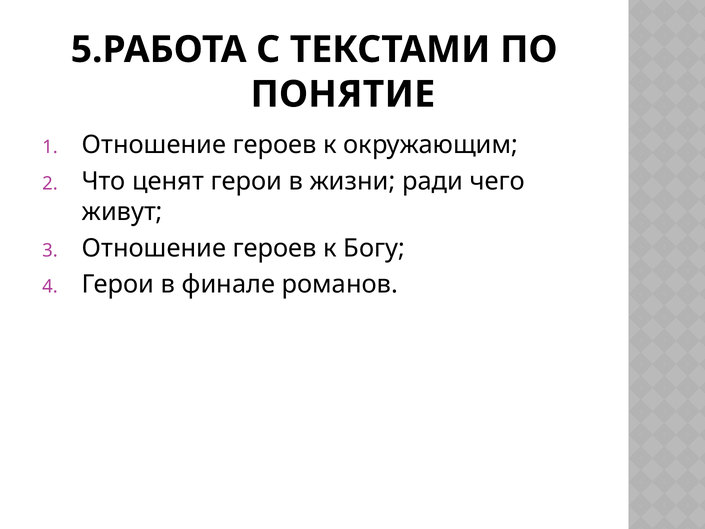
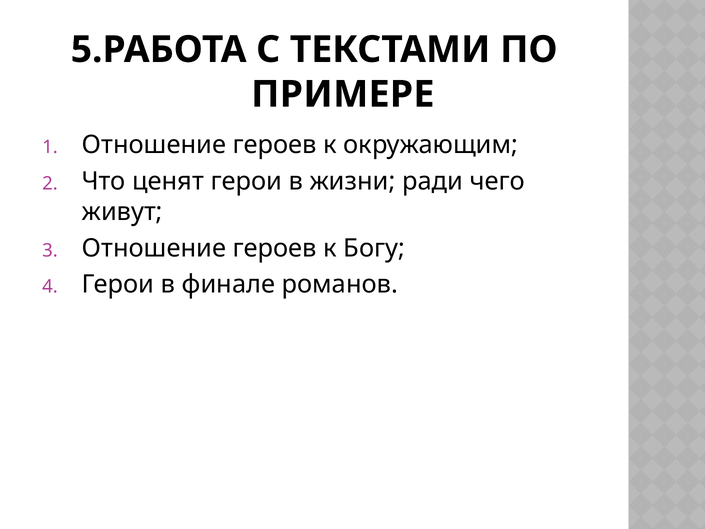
ПОНЯТИЕ: ПОНЯТИЕ -> ПРИМЕРЕ (343, 94)
